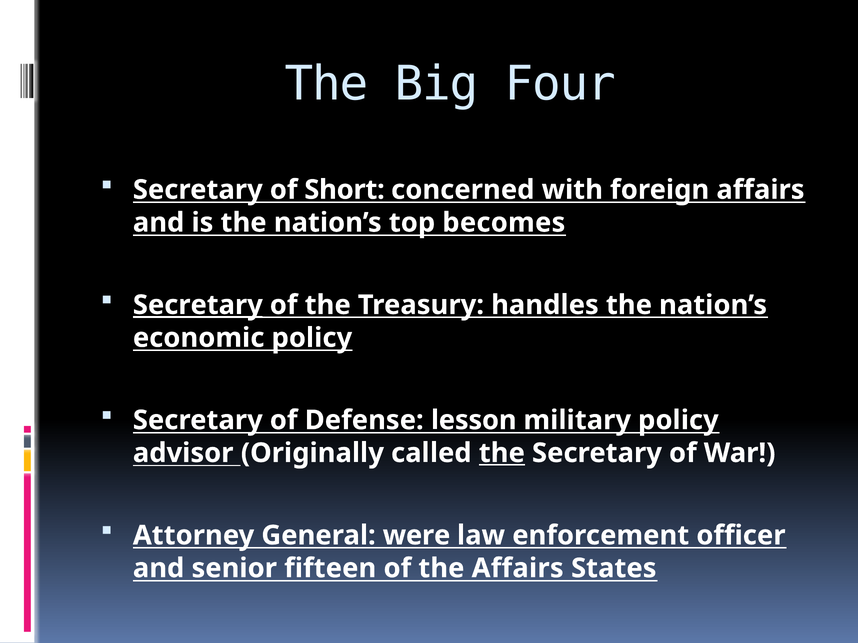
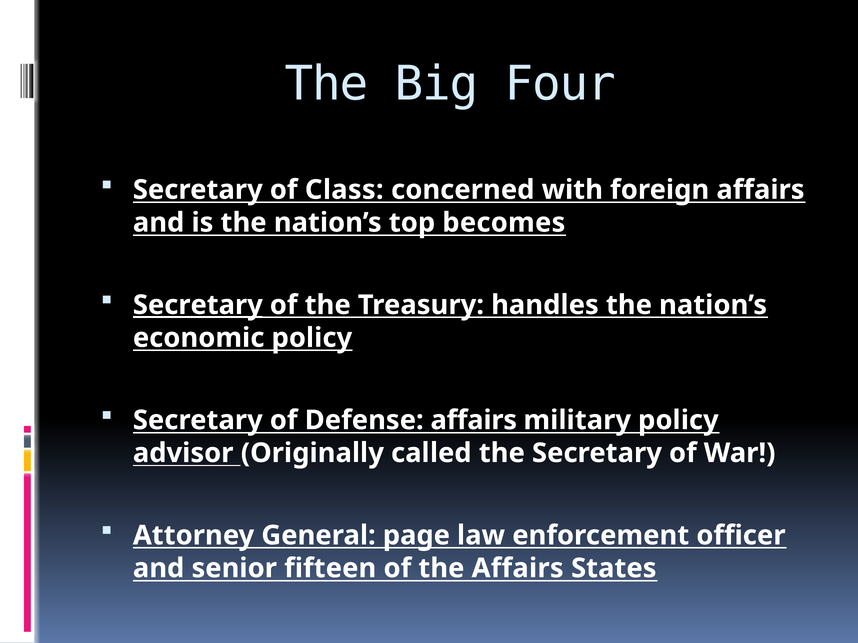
Short: Short -> Class (344, 190)
Defense lesson: lesson -> affairs (474, 421)
the underline: present -> none (502, 453)
were: were -> page (416, 536)
